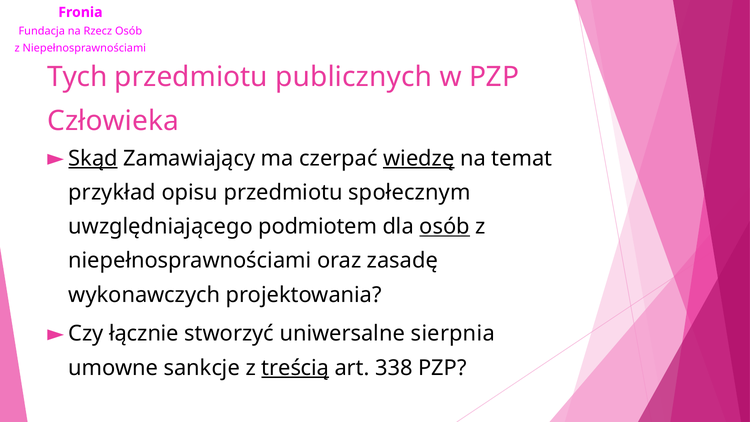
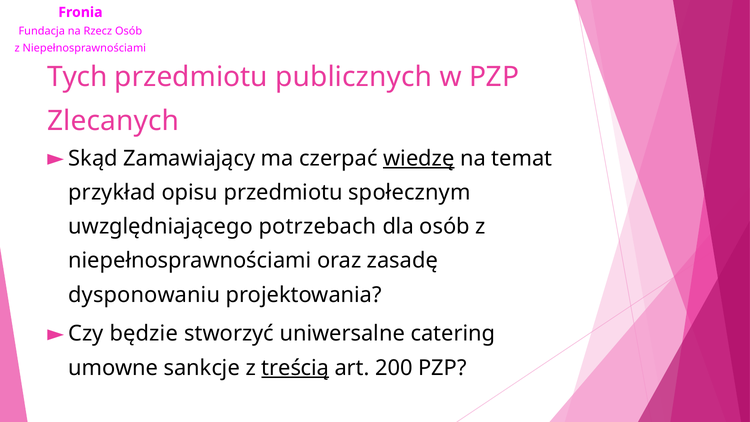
Człowieka: Człowieka -> Zlecanych (113, 121)
Skąd underline: present -> none (93, 158)
podmiotem: podmiotem -> potrzebach (318, 227)
osób underline: present -> none (445, 227)
wykonawczych: wykonawczych -> dysponowaniu (144, 295)
łącznie: łącznie -> będzie (144, 334)
sierpnia: sierpnia -> catering (453, 334)
338: 338 -> 200 (394, 368)
